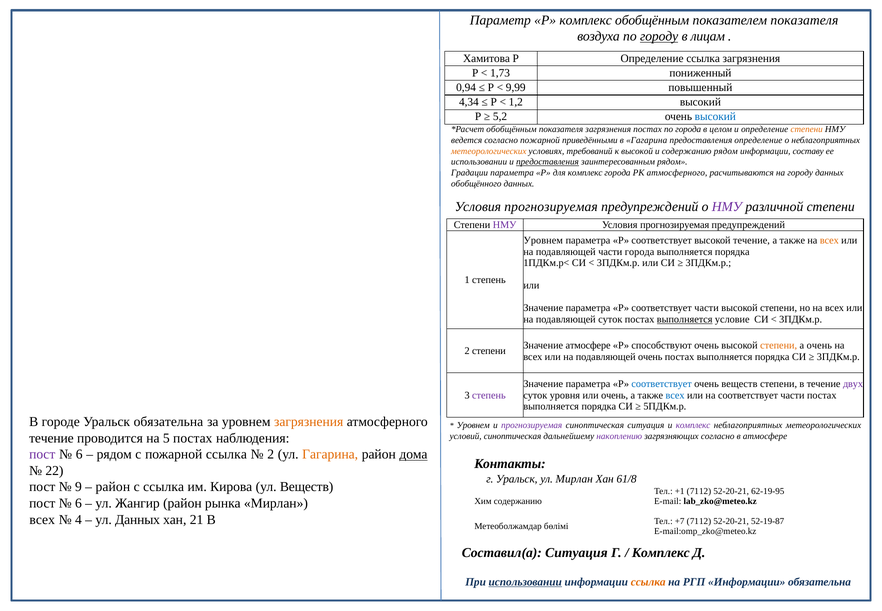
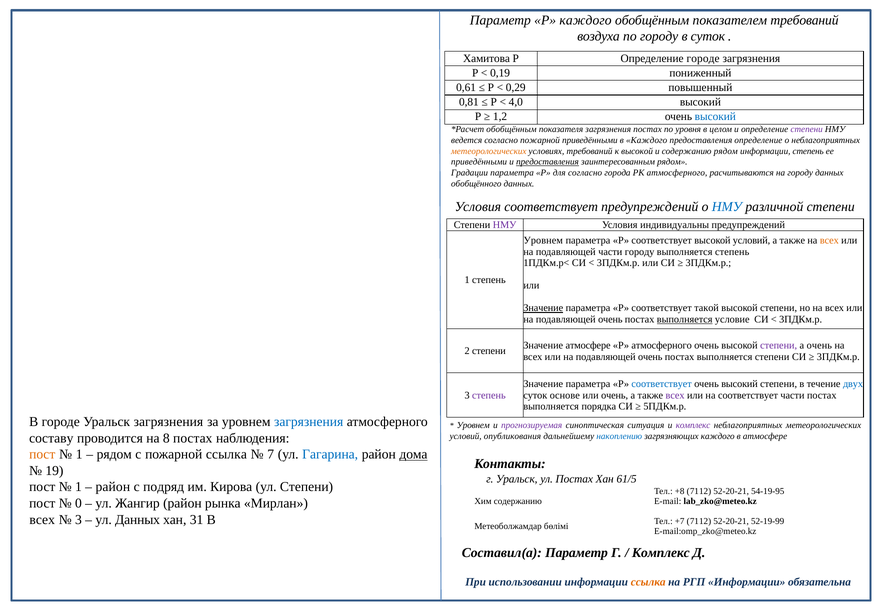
Р комплекс: комплекс -> каждого (586, 20)
показателем показателя: показателя -> требований (805, 20)
городу underline: present -> none (659, 36)
в лицам: лицам -> суток (708, 36)
Определение ссылка: ссылка -> городе (703, 58)
1,73: 1,73 -> 0,19 (500, 73)
0,94: 0,94 -> 0,61 (466, 88)
9,99: 9,99 -> 0,29 (516, 88)
4,34: 4,34 -> 0,81 (469, 102)
1,2: 1,2 -> 4,0 (516, 102)
5,2: 5,2 -> 1,2 (500, 117)
по города: города -> уровня (688, 129)
степени colour: orange -> purple (807, 129)
в Гагарина: Гагарина -> Каждого (647, 140)
информации составу: составу -> степень (808, 151)
использовании: использовании -> приведёнными (479, 162)
для комплекс: комплекс -> согласно (585, 173)
прогнозируемая: прогнозируемая -> соответствует (551, 206)
НМУ colour: purple -> blue (727, 206)
прогнозируемая: прогнозируемая -> индивидуальны (675, 225)
высокой течение: течение -> условий (752, 240)
части города: города -> городу (640, 252)
порядка: порядка -> степень (732, 252)
Значение underline: none -> present (543, 308)
Р соответствует части: части -> такой (707, 308)
суток: суток -> очень (610, 319)
Р способствуют: способствуют -> атмосферного (662, 345)
степени colour: orange -> purple (779, 345)
порядка: порядка -> степени (772, 356)
веществ: веществ -> высокий (740, 384)
двух colour: purple -> blue (853, 384)
уровня: уровня -> основе (565, 395)
всех colour: blue -> purple (675, 395)
Уральск обязательна: обязательна -> загрязнения (168, 422)
загрязнения colour: orange -> blue (309, 422)
течение: течение -> составу (51, 438)
5: 5 -> 8 (166, 438)
условий синоптическая: синоптическая -> опубликования (512, 436)
накоплению colour: purple -> blue (619, 436)
загрязняющих согласно: согласно -> каждого (718, 436)
пост colour: purple -> orange (42, 454)
6: 6 -> 1 (79, 454)
2: 2 -> 7 (271, 454)
Гагарина colour: orange -> blue (330, 454)
22: 22 -> 19 (54, 470)
ул Мирлан: Мирлан -> Постах (574, 479)
61/8: 61/8 -> 61/5 (627, 479)
9: 9 -> 1 (78, 487)
с ссылка: ссылка -> подряд (164, 487)
ул Веществ: Веществ -> Степени (307, 487)
+1: +1 -> +8 (680, 491)
62-19-95: 62-19-95 -> 54-19-95 (768, 491)
6: 6 -> 0 (78, 503)
4: 4 -> 3 (78, 519)
21: 21 -> 31 (197, 519)
52-19-87: 52-19-87 -> 52-19-99 (768, 521)
Составил(а Ситуация: Ситуация -> Параметр (577, 553)
использовании underline: present -> none (525, 581)
